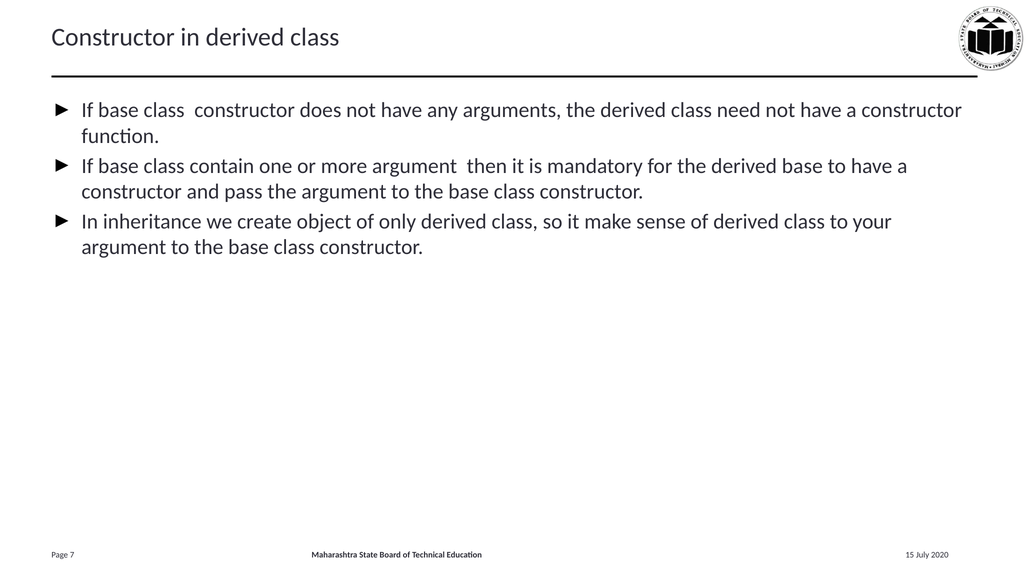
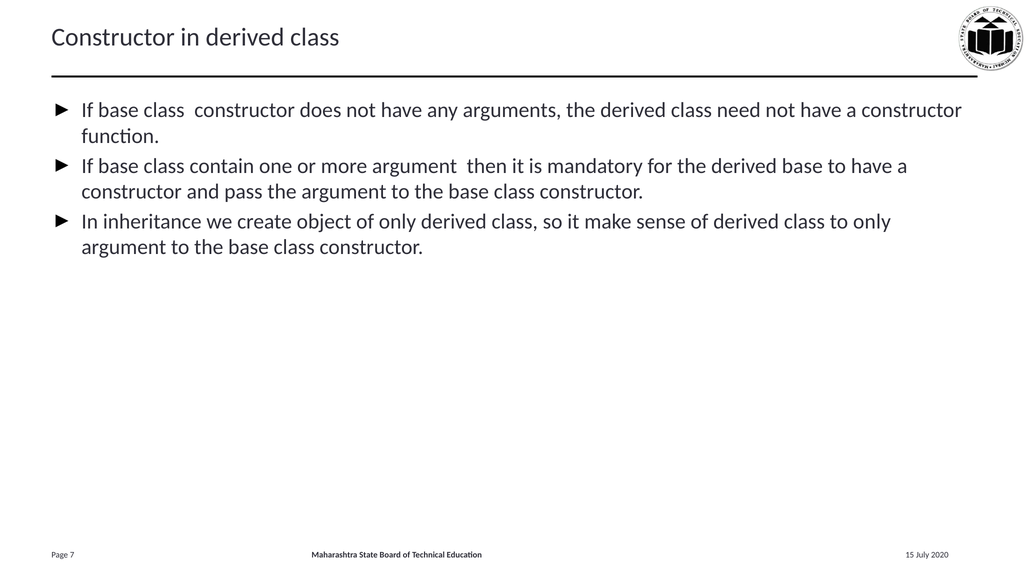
to your: your -> only (872, 222)
